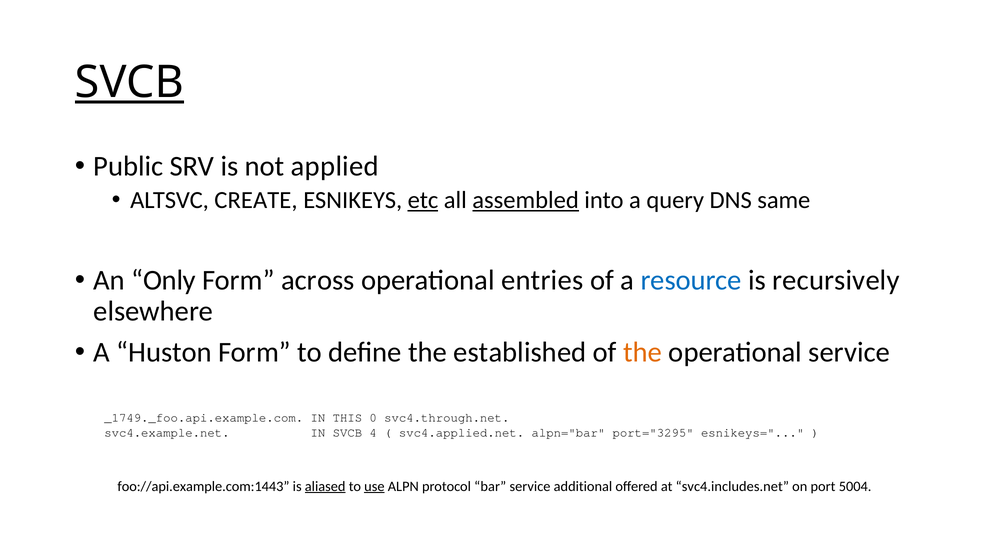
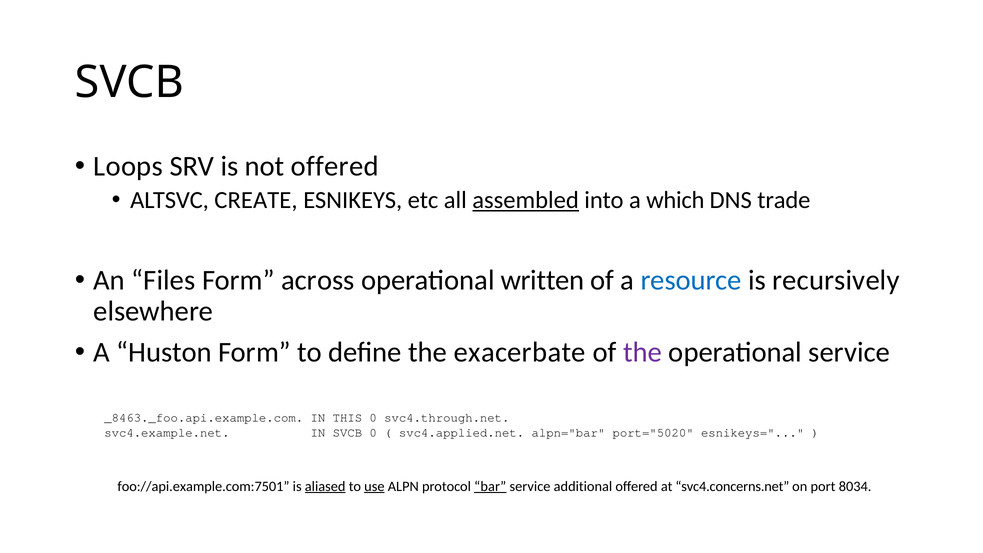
SVCB underline: present -> none (129, 83)
Public: Public -> Loops (128, 166)
not applied: applied -> offered (335, 166)
etc underline: present -> none (423, 200)
query: query -> which (675, 200)
same: same -> trade (784, 200)
Only: Only -> Files (163, 280)
entries: entries -> written (542, 280)
established: established -> exacerbate (520, 352)
the colour: orange -> purple (643, 352)
_1749._foo.api.example.com: _1749._foo.api.example.com -> _8463._foo.api.example.com (204, 418)
SVCB 4: 4 -> 0 (373, 432)
port="3295: port="3295 -> port="5020 (653, 432)
foo://api.example.com:1443: foo://api.example.com:1443 -> foo://api.example.com:7501 (203, 486)
bar underline: none -> present (490, 486)
svc4.includes.net: svc4.includes.net -> svc4.concerns.net (732, 486)
5004: 5004 -> 8034 (855, 486)
